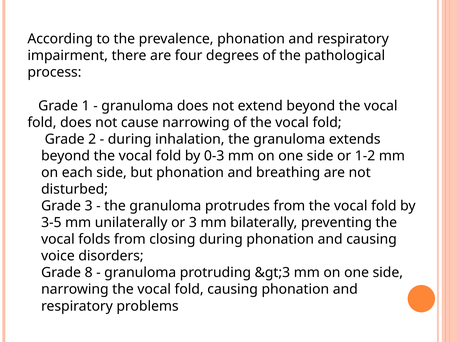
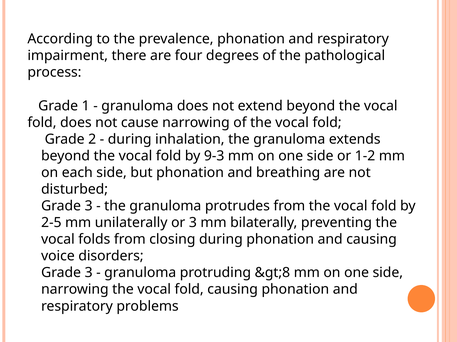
0-3: 0-3 -> 9-3 (214, 156)
3-5: 3-5 -> 2-5 (51, 223)
8: 8 -> 3 (89, 273)
&gt;3: &gt;3 -> &gt;8 (272, 273)
